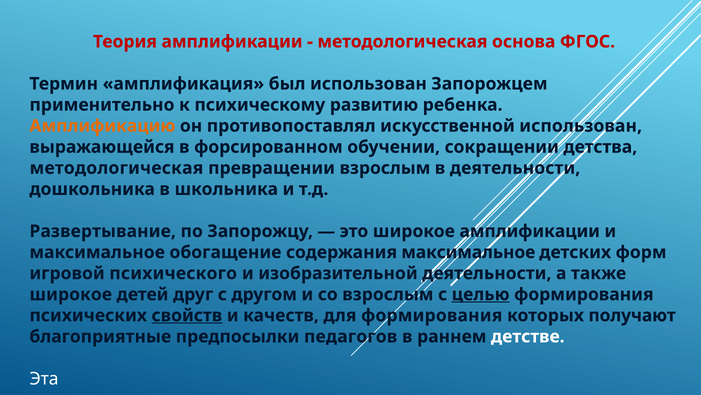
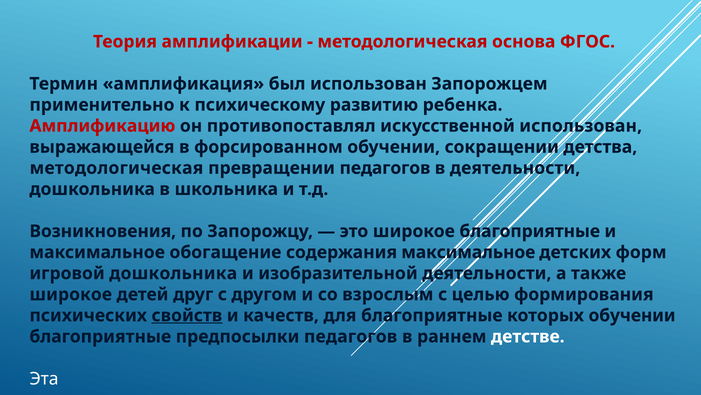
Амплификацию colour: orange -> red (102, 126)
превращении взрослым: взрослым -> педагогов (385, 168)
Развертывание: Развертывание -> Возникновения (103, 231)
широкое амплификации: амплификации -> благоприятные (530, 231)
игровой психического: психического -> дошкольника (173, 273)
целью underline: present -> none (481, 294)
для формирования: формирования -> благоприятные (432, 315)
которых получают: получают -> обучении (632, 315)
